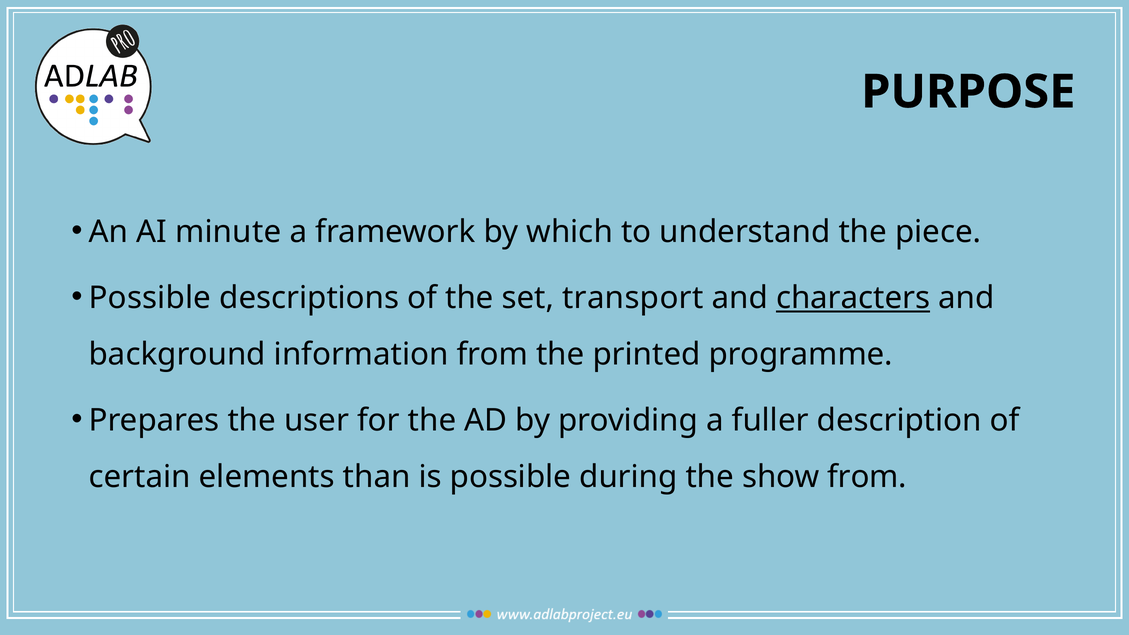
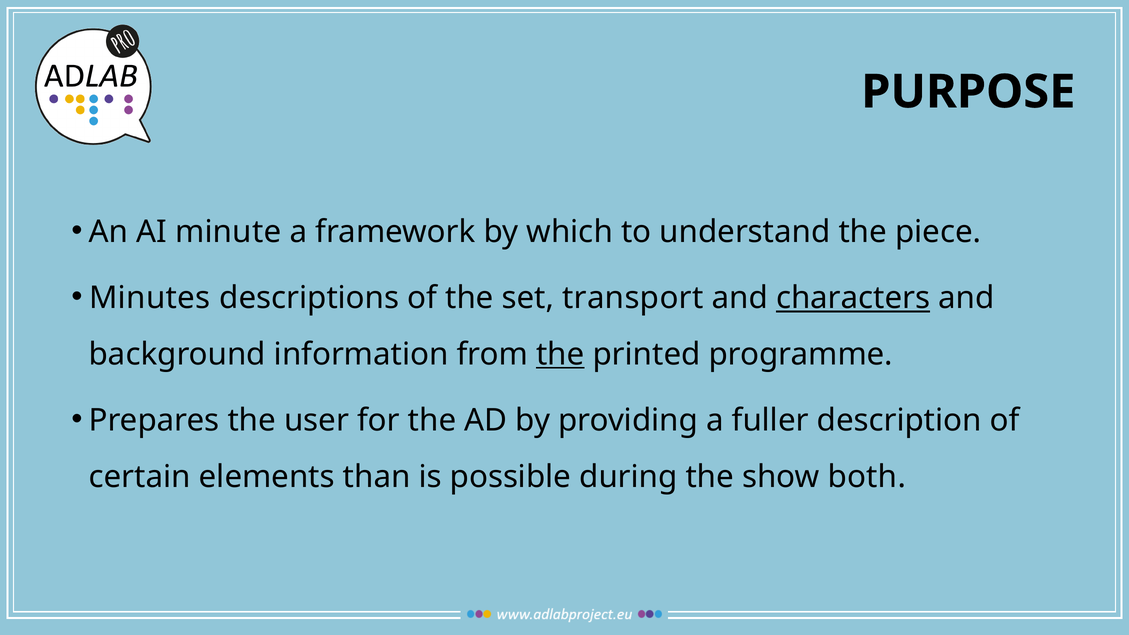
Possible: Possible -> Minutes (150, 298)
the underline: none -> present (560, 354)
show from: from -> both (867, 477)
